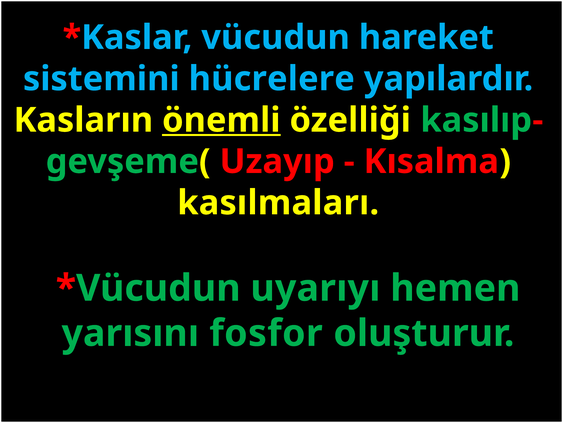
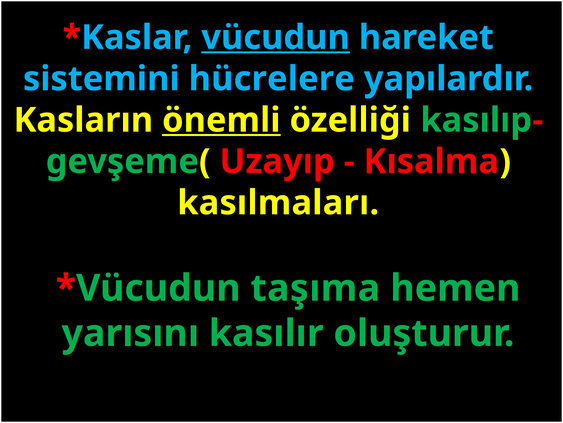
vücudun underline: none -> present (276, 37)
uyarıyı: uyarıyı -> taşıma (315, 288)
fosfor: fosfor -> kasılır (266, 333)
